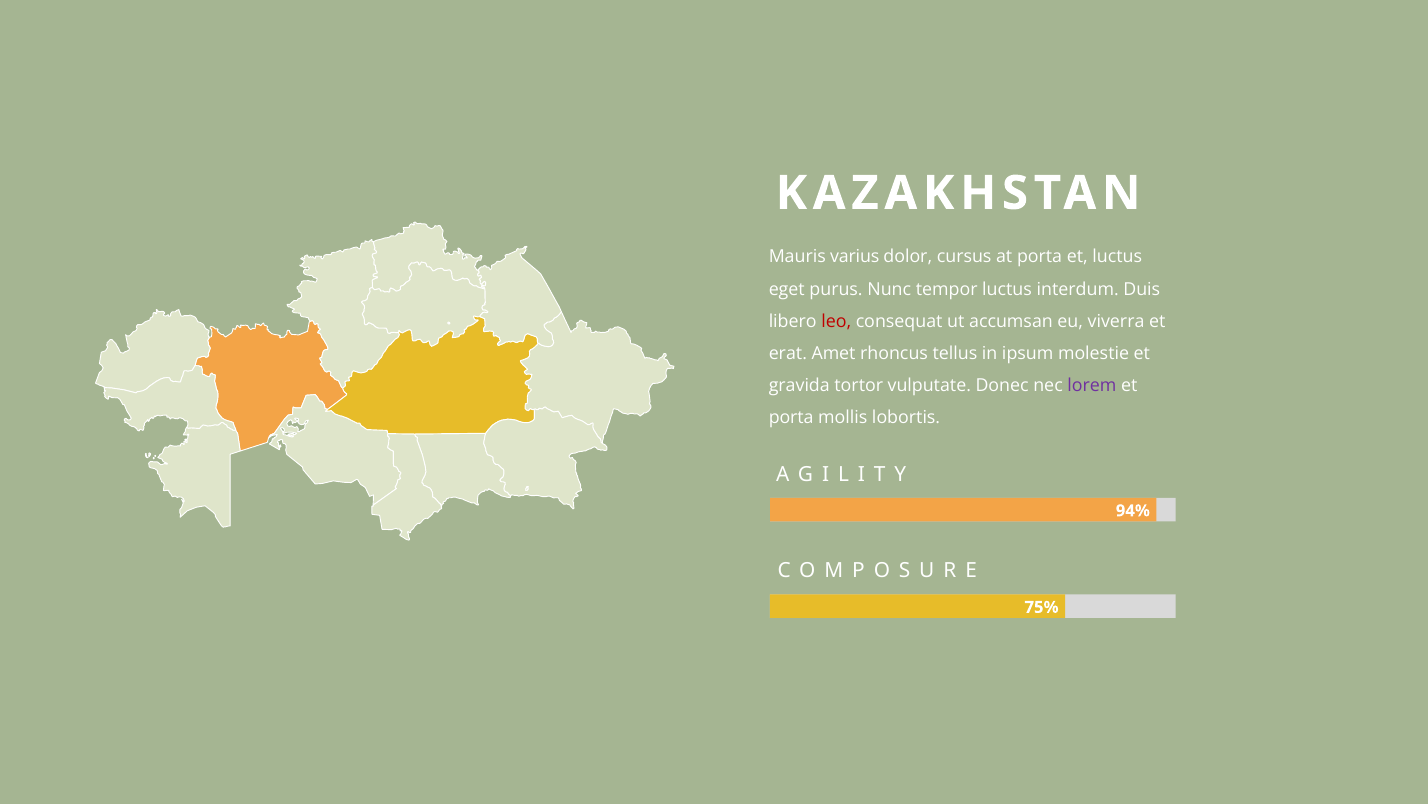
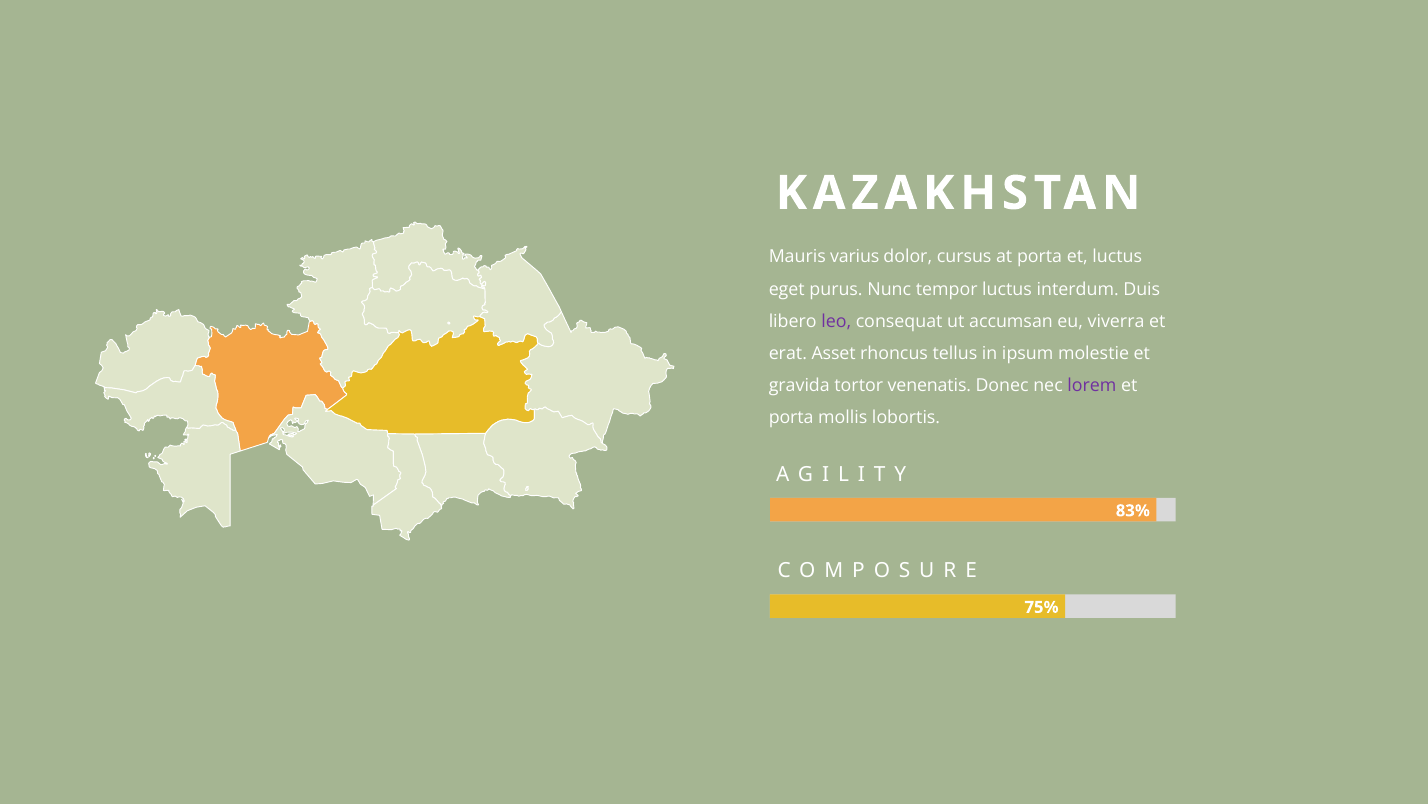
leo colour: red -> purple (836, 321)
Amet: Amet -> Asset (834, 353)
vulputate: vulputate -> venenatis (929, 385)
94%: 94% -> 83% (1133, 510)
